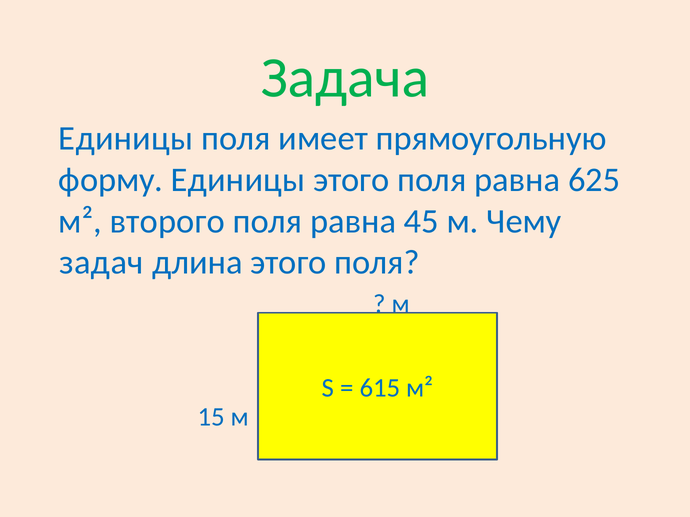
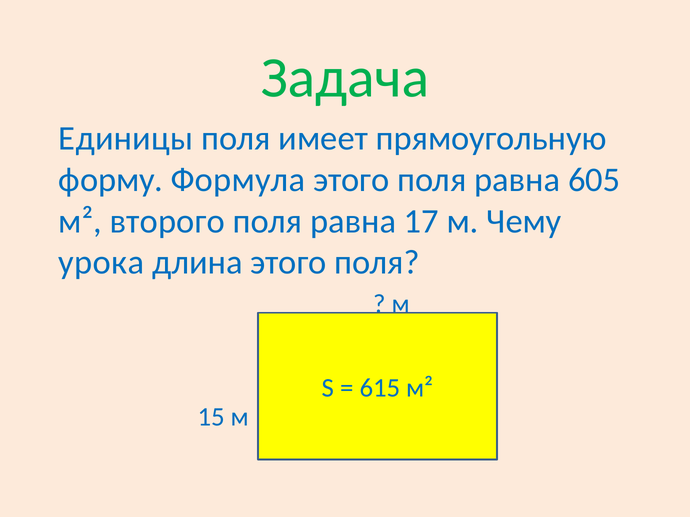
форму Единицы: Единицы -> Формула (238, 180)
625: 625 -> 605 (594, 180)
45: 45 -> 17 (421, 221)
задач: задач -> урока (101, 263)
